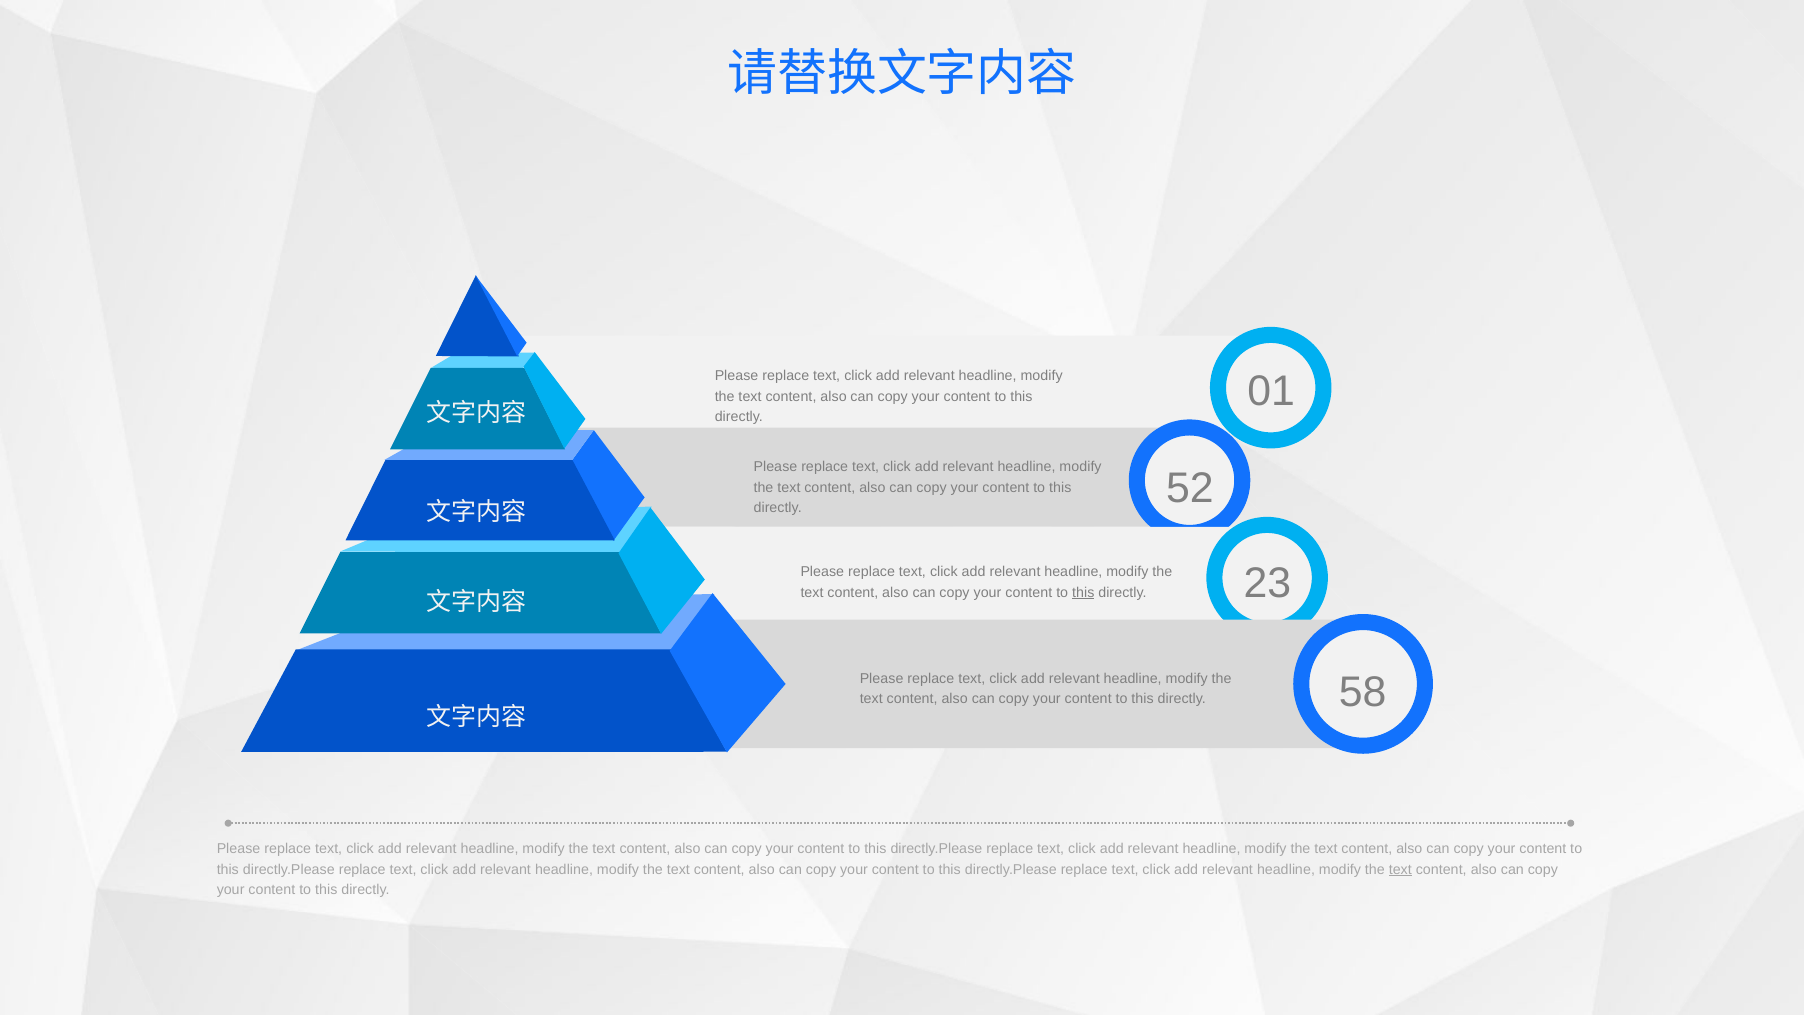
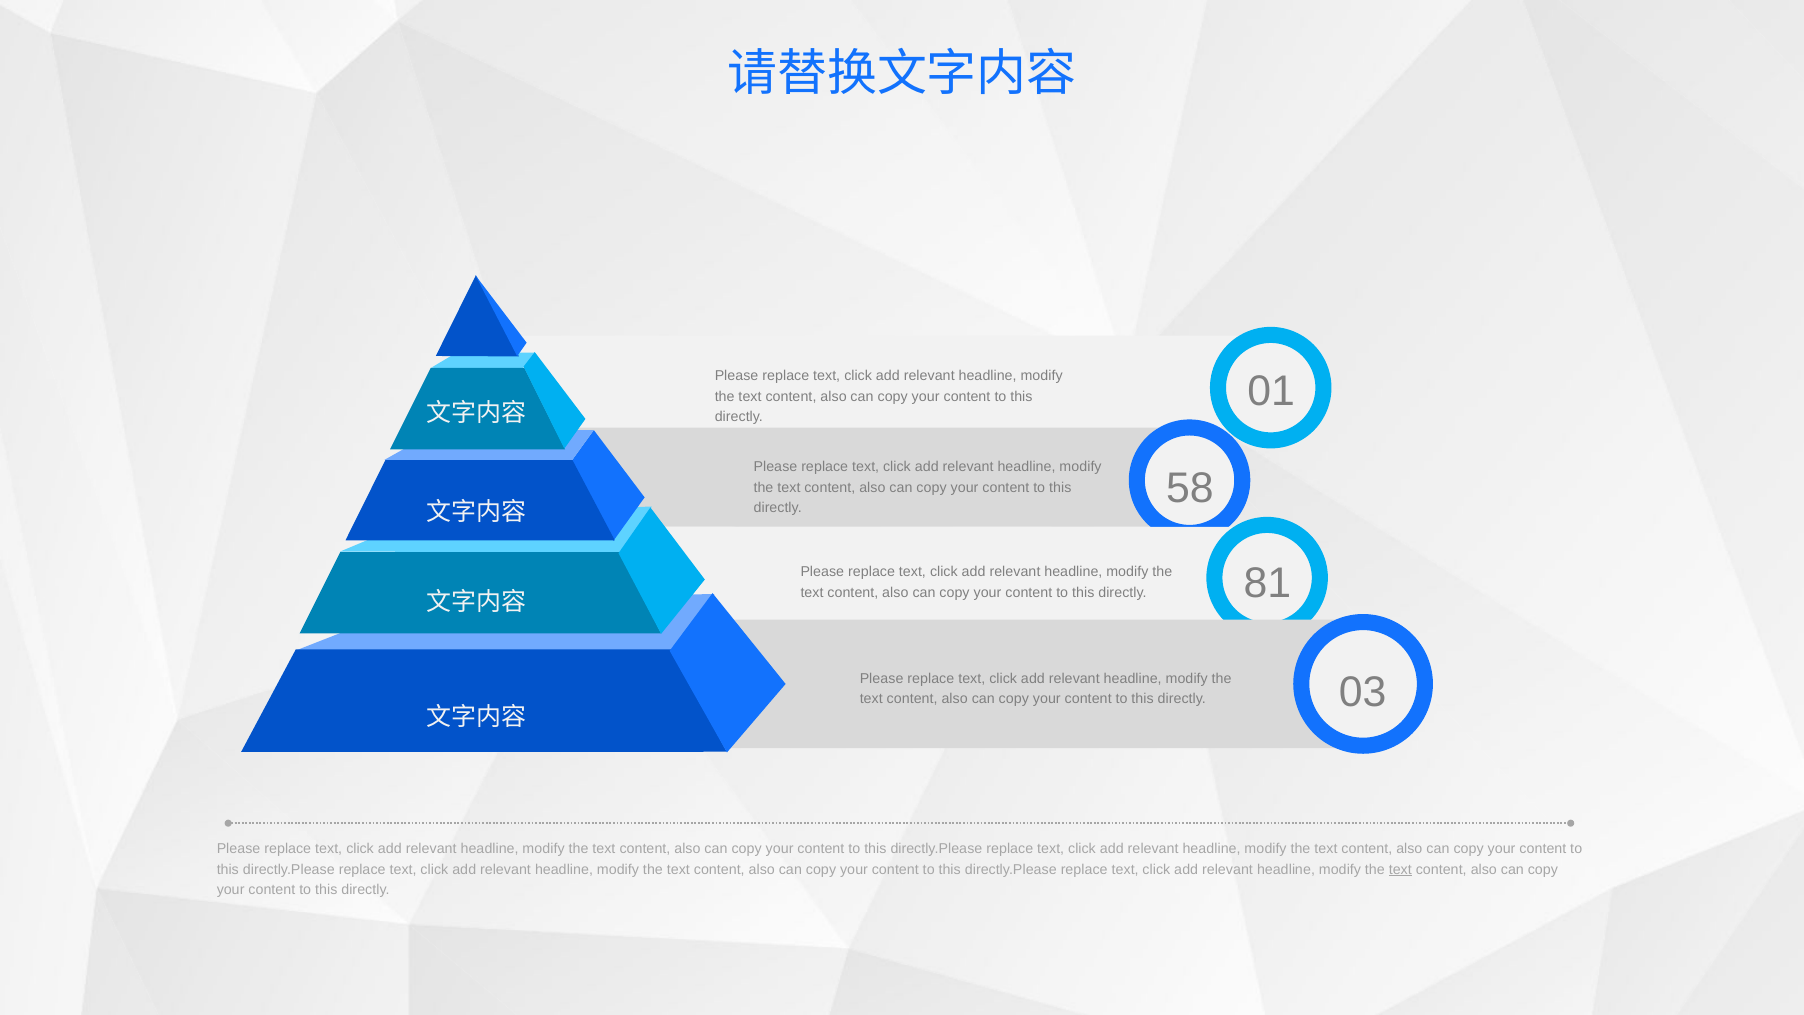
52: 52 -> 58 (1190, 488)
this underline: present -> none (1083, 592)
23: 23 -> 81 (1267, 584)
58: 58 -> 03 (1363, 692)
